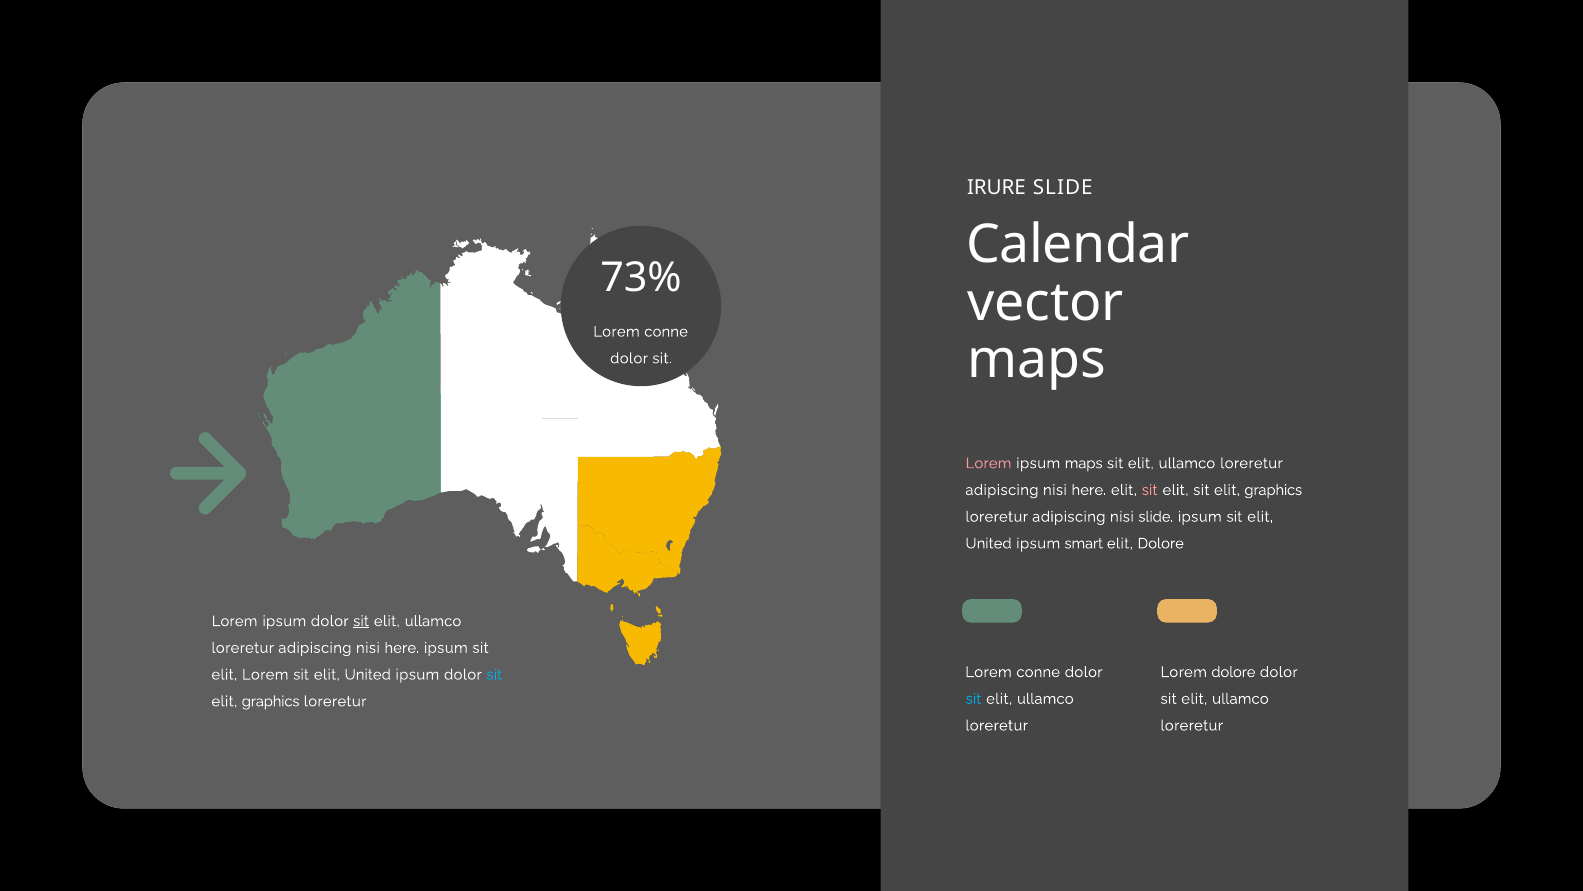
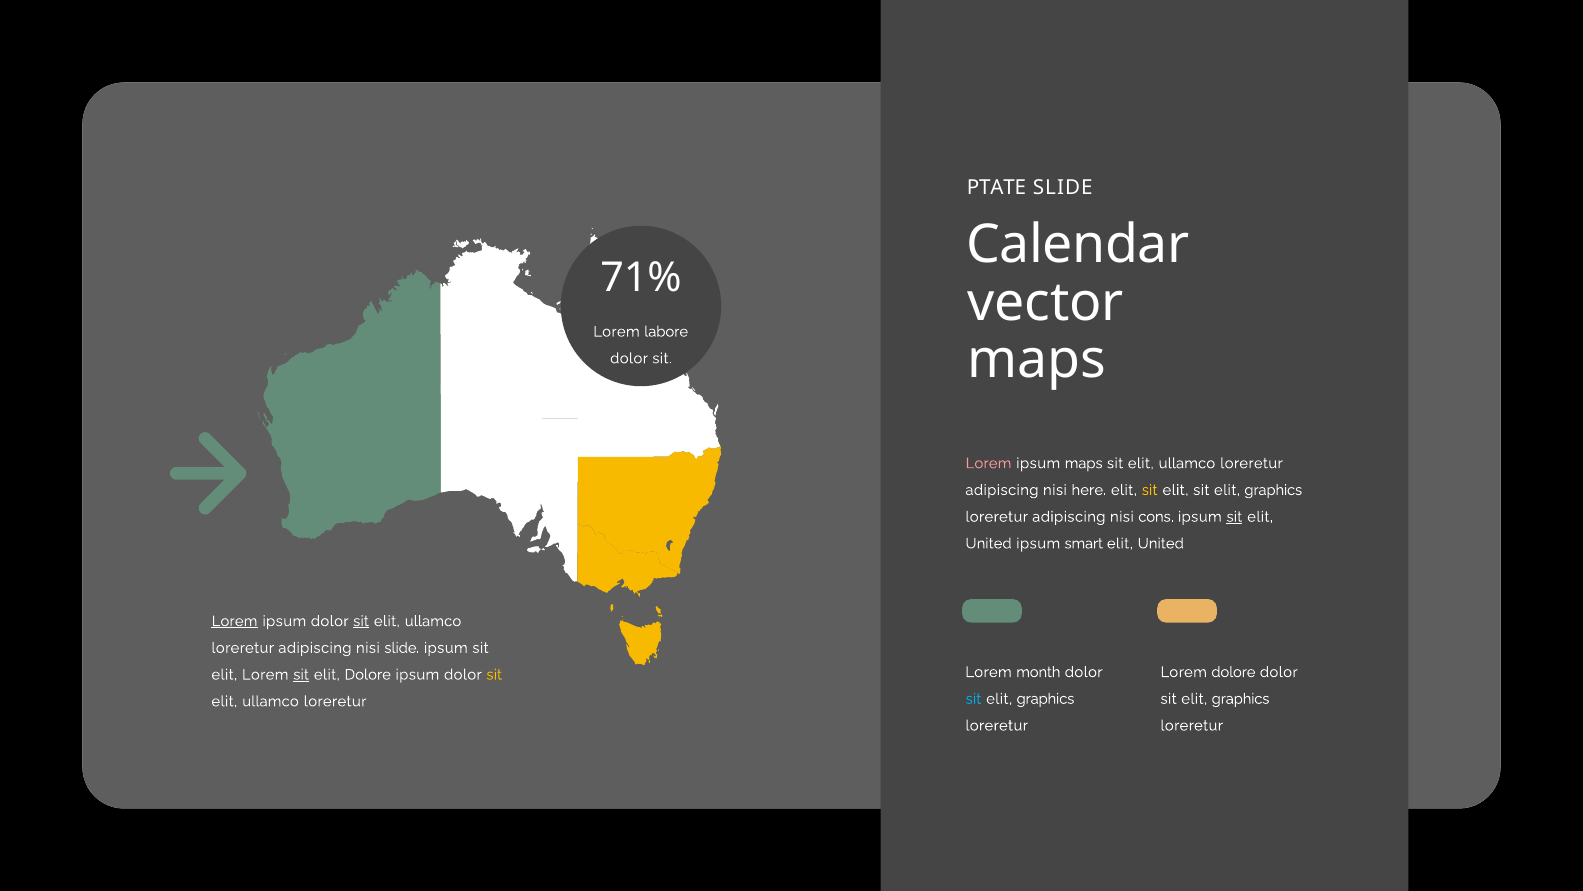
IRURE: IRURE -> PTATE (996, 187)
73%: 73% -> 71% (641, 278)
conne: conne -> labore (666, 331)
sit colour: pink -> yellow (1150, 490)
nisi slide: slide -> cons (1156, 516)
sit underline: none -> present (1234, 516)
Dolore: Dolore -> United (1161, 543)
Lorem underline: none -> present (235, 621)
here: here -> slide (402, 648)
conne: conne -> month (1038, 672)
sit underline: none -> present (301, 674)
United: United -> Dolore (368, 674)
sit colour: light blue -> yellow (494, 674)
ullamco: ullamco -> graphics (1045, 698)
ullamco: ullamco -> graphics (1241, 698)
graphics: graphics -> ullamco (270, 701)
